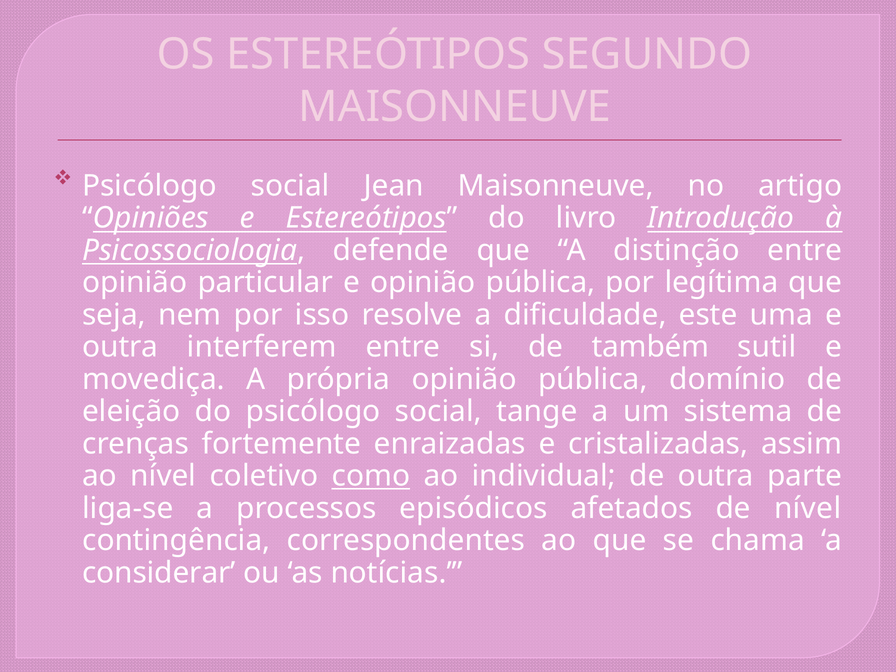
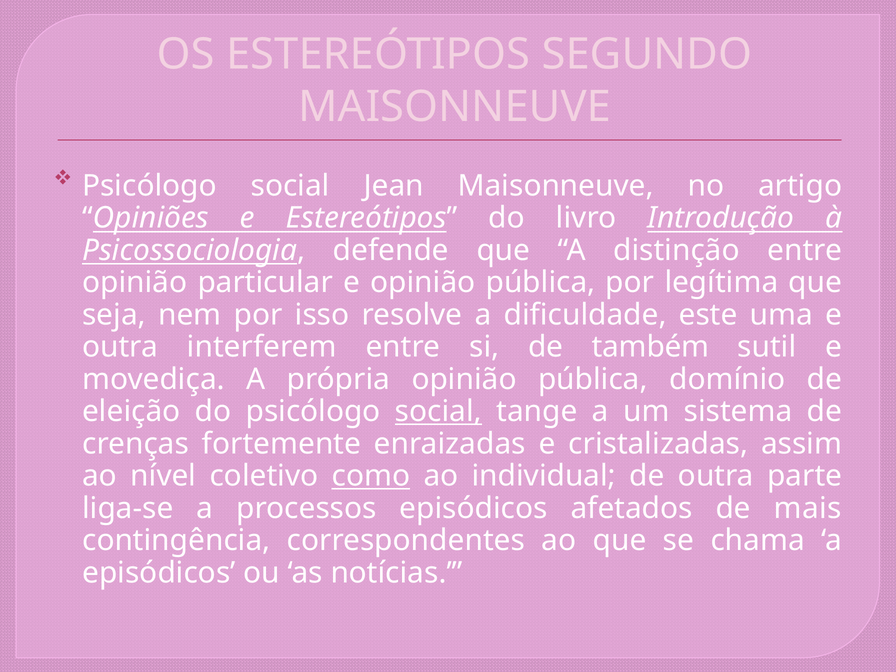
social underline: none -> present (438, 411)
de nível: nível -> mais (808, 508)
considerar: considerar -> episódicos (159, 573)
